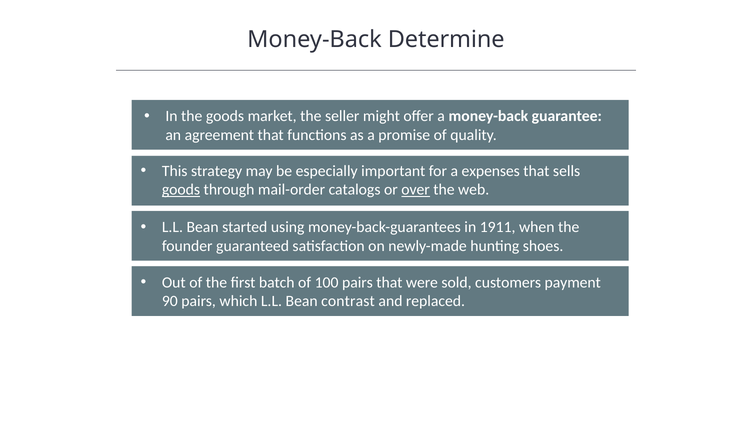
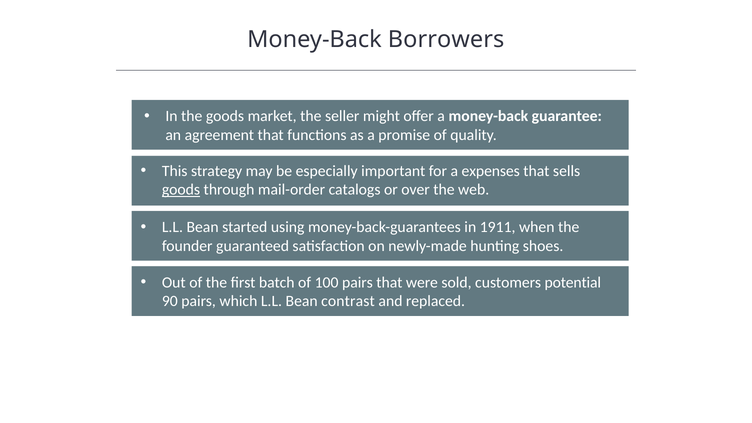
Determine: Determine -> Borrowers (446, 39)
over underline: present -> none (416, 190)
payment: payment -> potential (573, 282)
